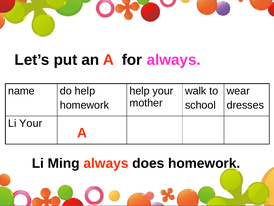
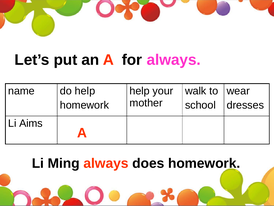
Li Your: Your -> Aims (31, 123)
